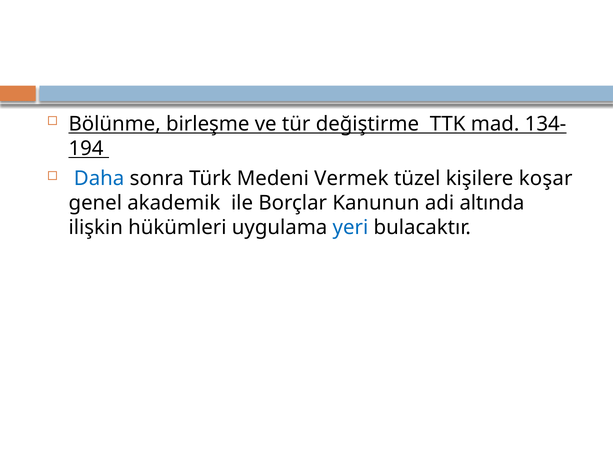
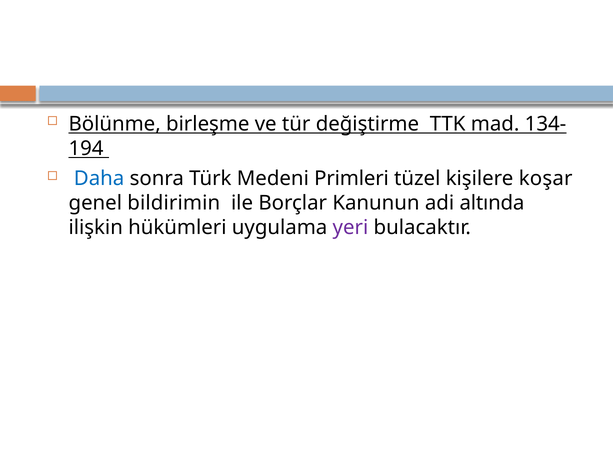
Vermek: Vermek -> Primleri (352, 179)
akademik: akademik -> bildirimin (174, 204)
yeri colour: blue -> purple (350, 228)
